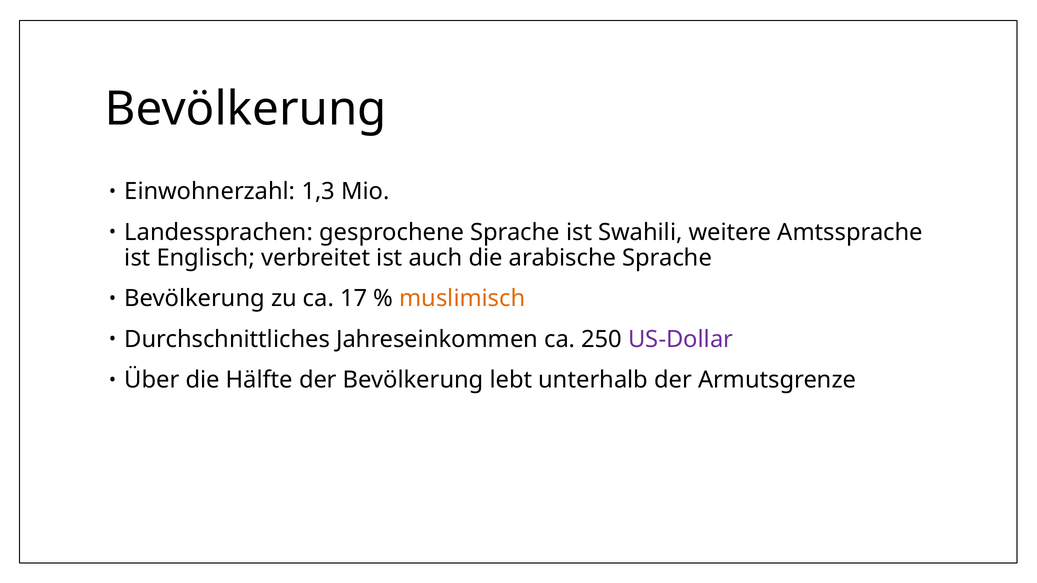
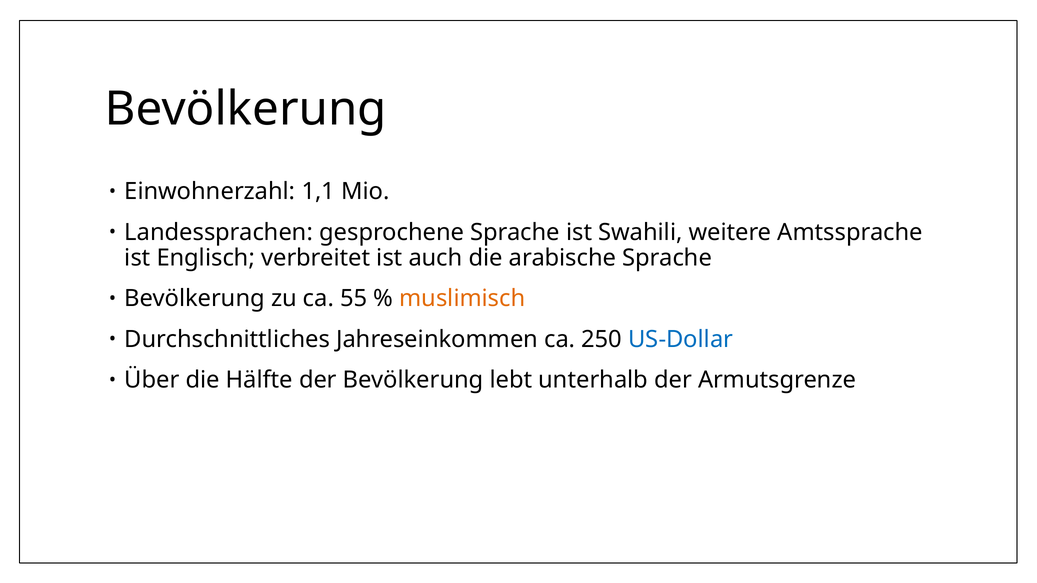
1,3: 1,3 -> 1,1 (318, 192)
17: 17 -> 55 (354, 299)
US-Dollar colour: purple -> blue (681, 340)
